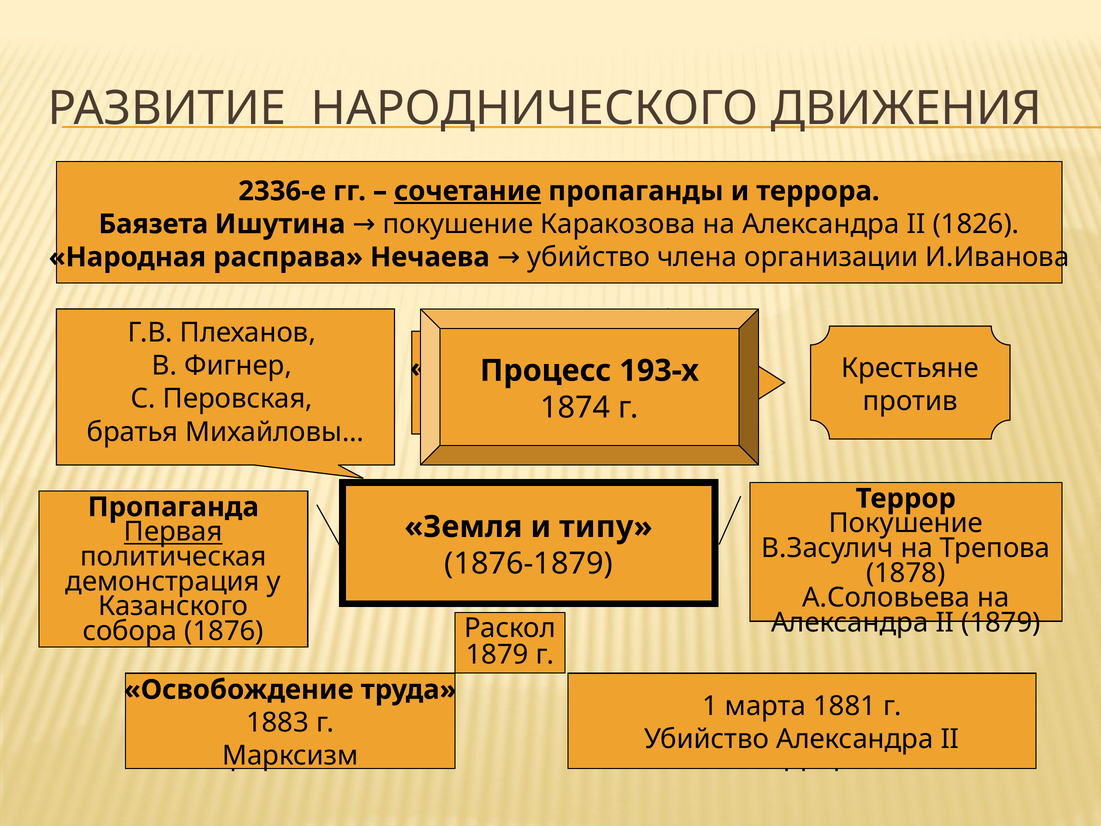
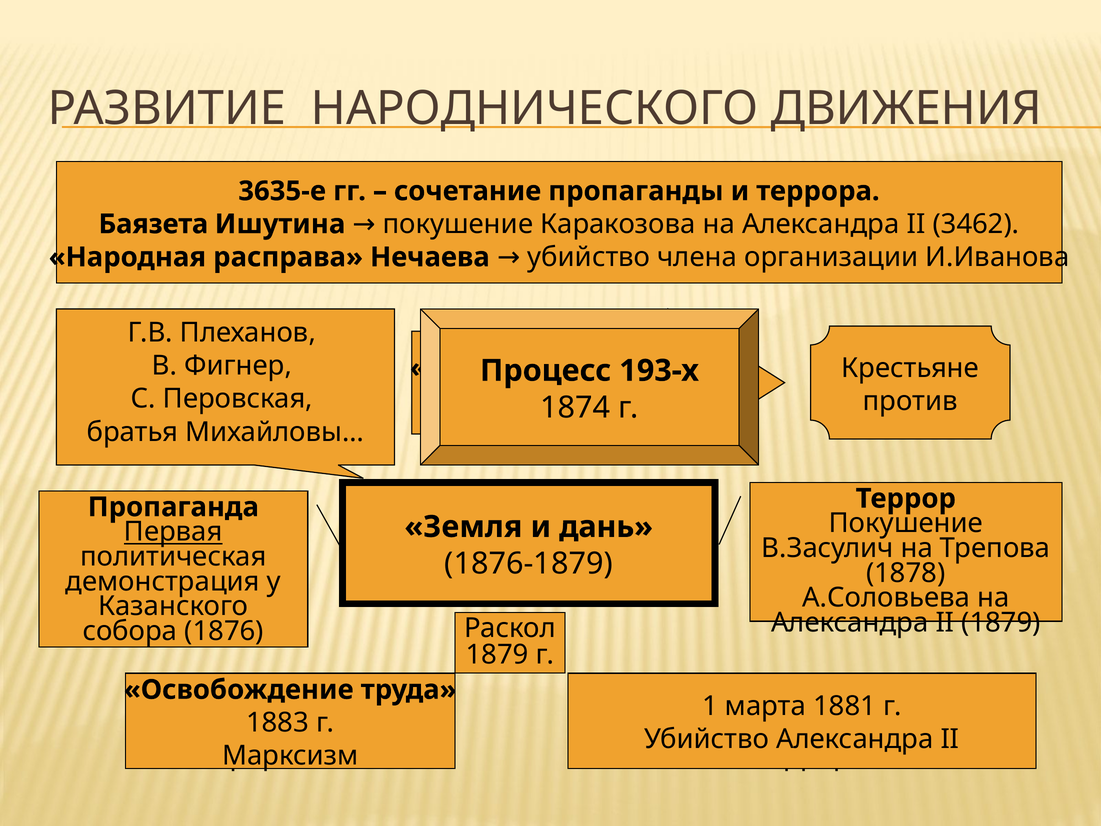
2336-е: 2336-е -> 3635-е (282, 191)
сочетание underline: present -> none (468, 191)
1826: 1826 -> 3462 (976, 224)
типу: типу -> дань (606, 527)
